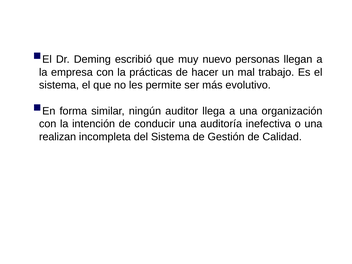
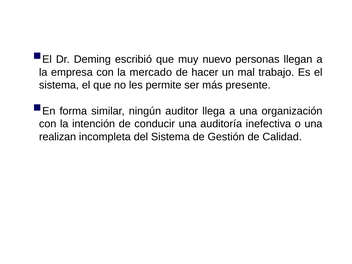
prácticas: prácticas -> mercado (151, 72)
evolutivo: evolutivo -> presente (248, 85)
